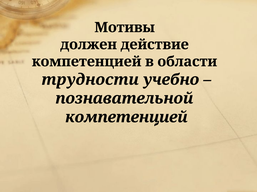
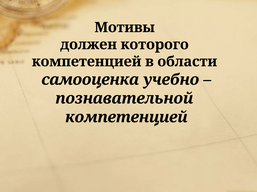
действие: действие -> которого (155, 45)
трудности: трудности -> самооценка (90, 80)
